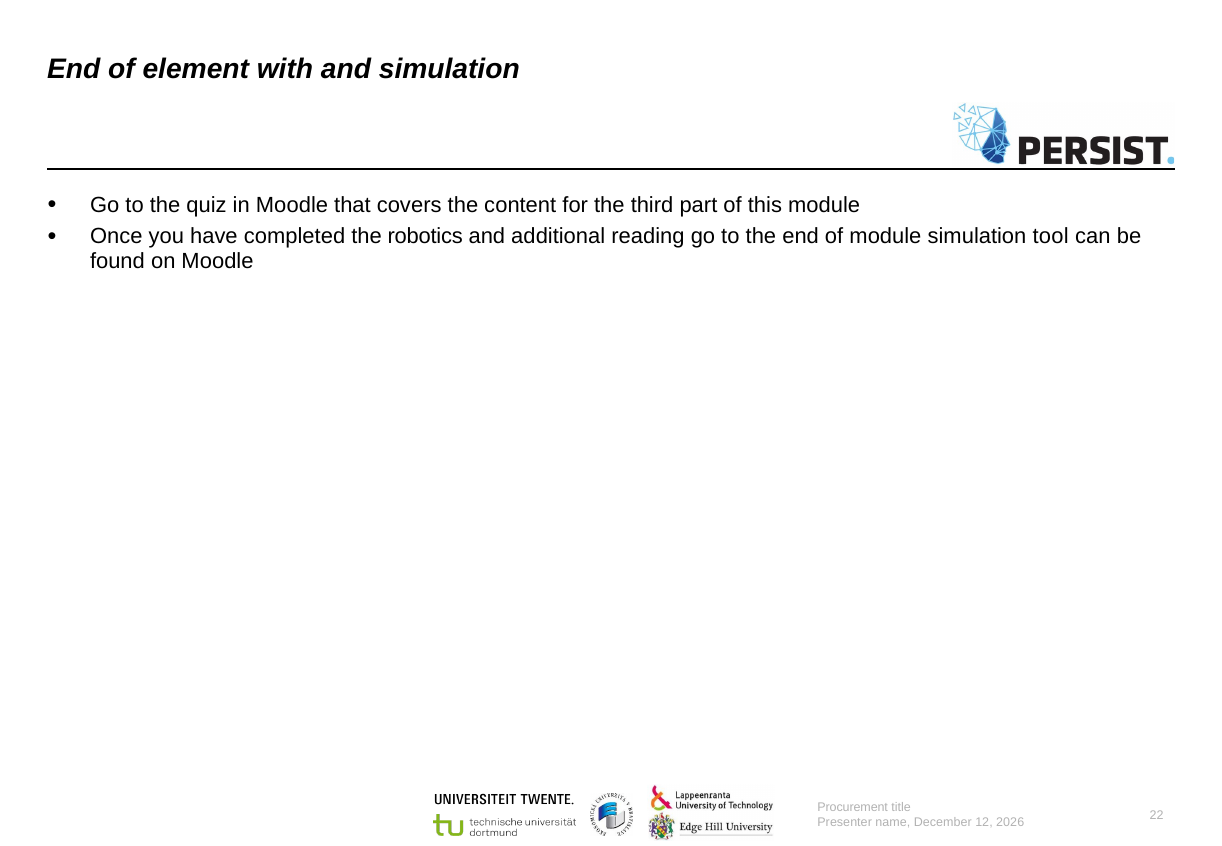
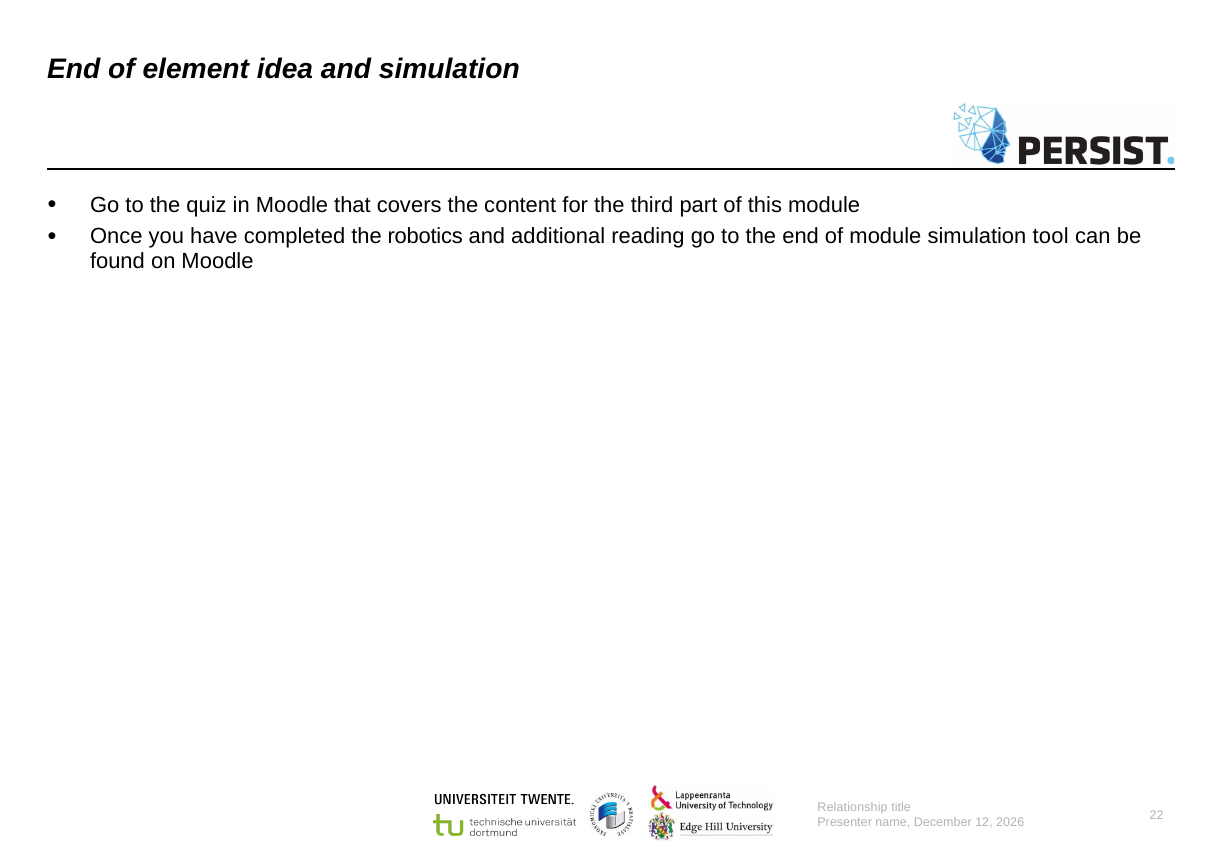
with: with -> idea (285, 69)
Procurement: Procurement -> Relationship (853, 807)
